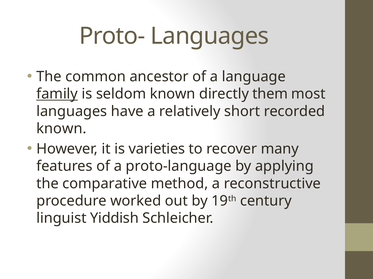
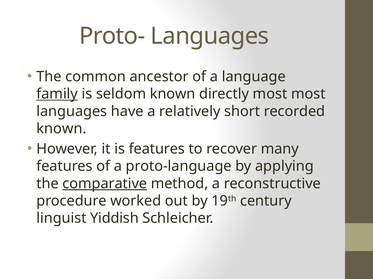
directly them: them -> most (270, 94)
is varieties: varieties -> features (157, 149)
comparative underline: none -> present (105, 184)
